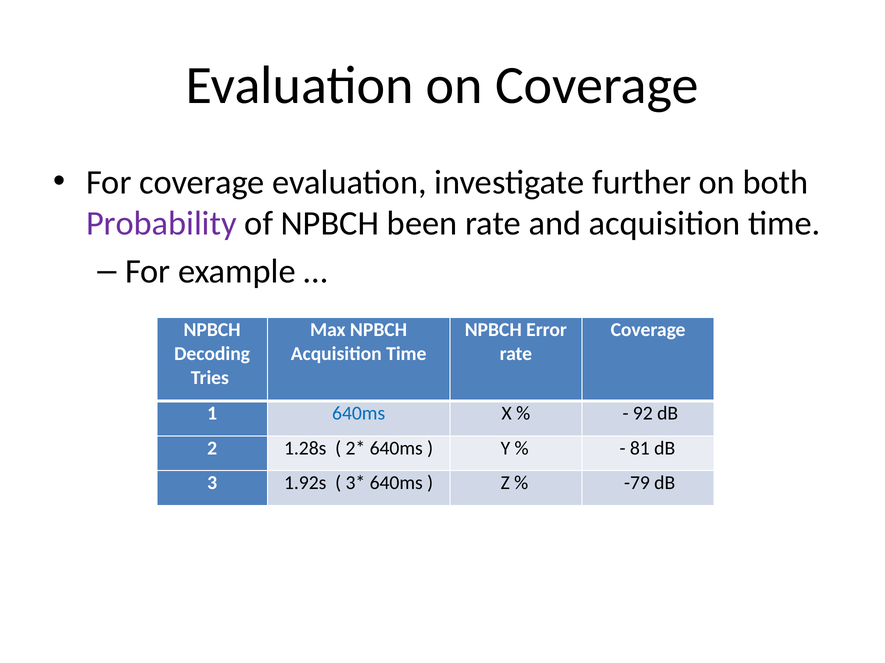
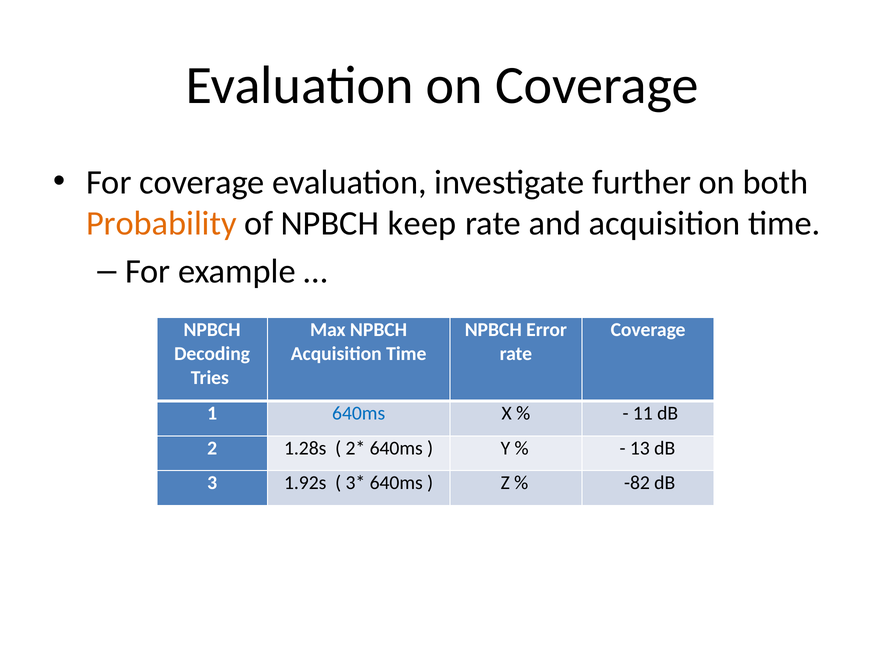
Probability colour: purple -> orange (162, 224)
been: been -> keep (422, 224)
92: 92 -> 11 (643, 414)
81: 81 -> 13 (640, 449)
-79: -79 -> -82 (637, 484)
